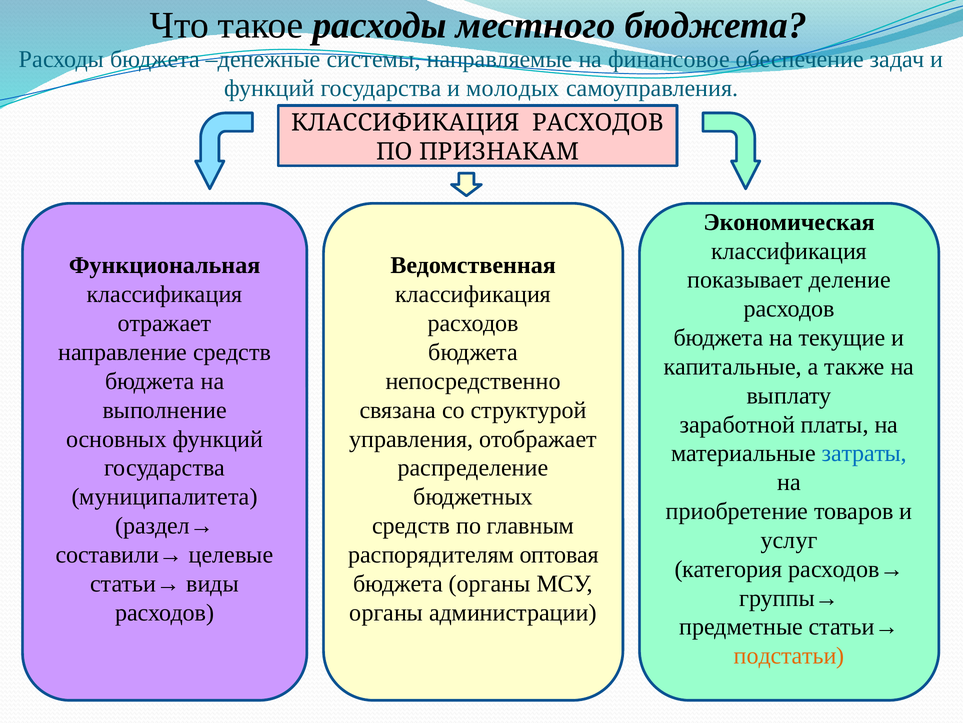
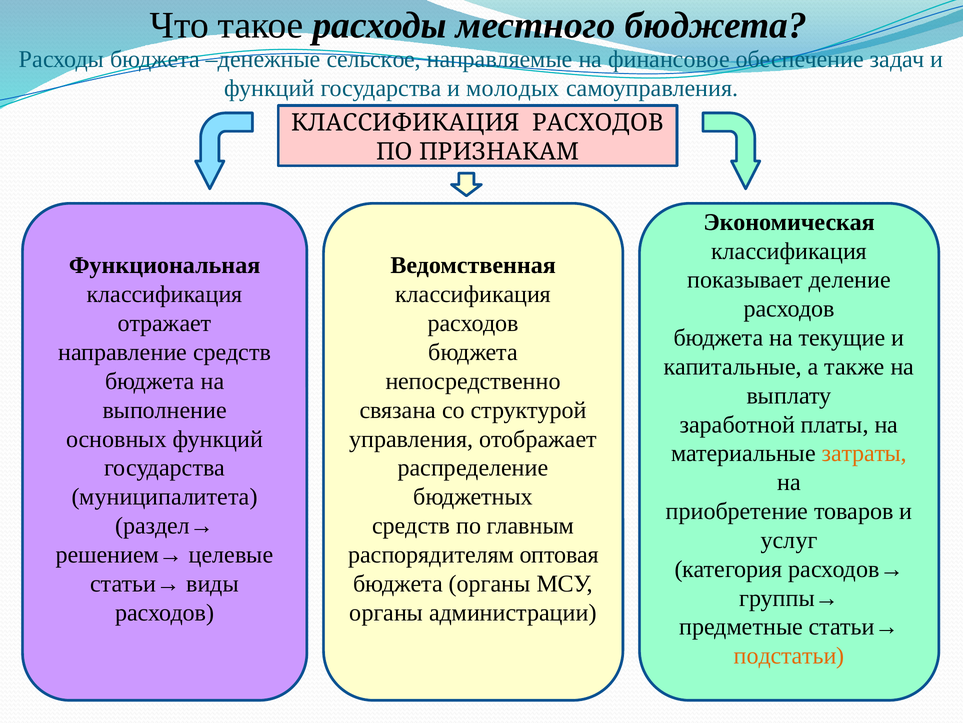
системы: системы -> сельское (374, 59)
затраты colour: blue -> orange (864, 453)
составили→: составили→ -> решением→ (119, 554)
